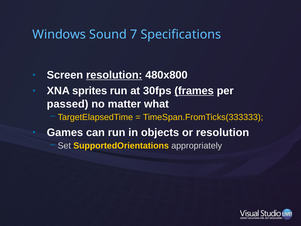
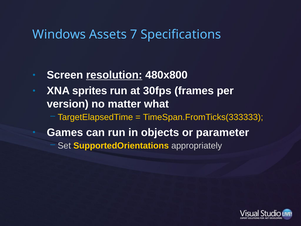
Sound: Sound -> Assets (108, 34)
frames underline: present -> none (194, 91)
passed: passed -> version (68, 104)
or resolution: resolution -> parameter (223, 132)
